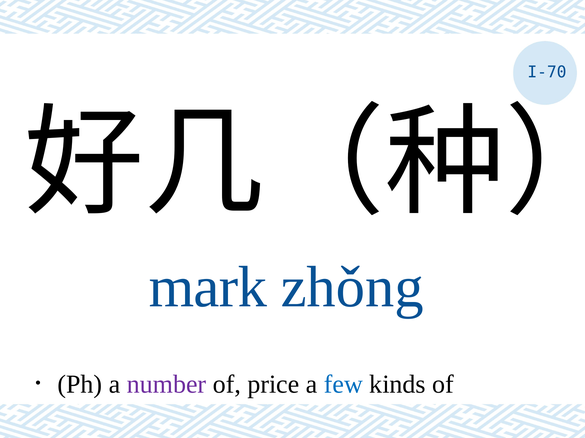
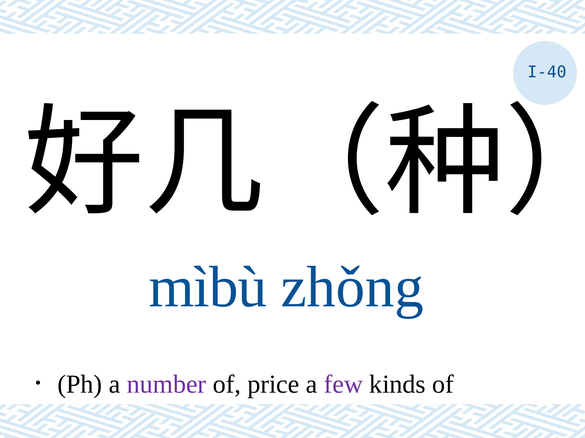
I-70: I-70 -> I-40 (547, 72)
mark: mark -> mìbù (208, 288)
few colour: blue -> purple (343, 385)
